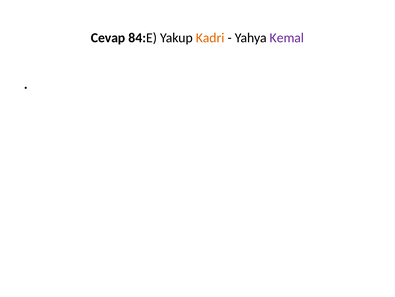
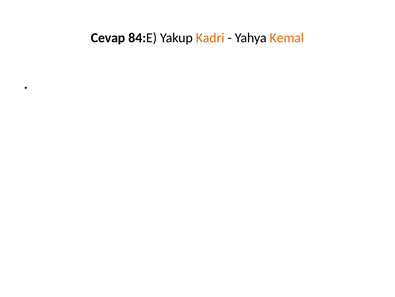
Kemal colour: purple -> orange (287, 38)
